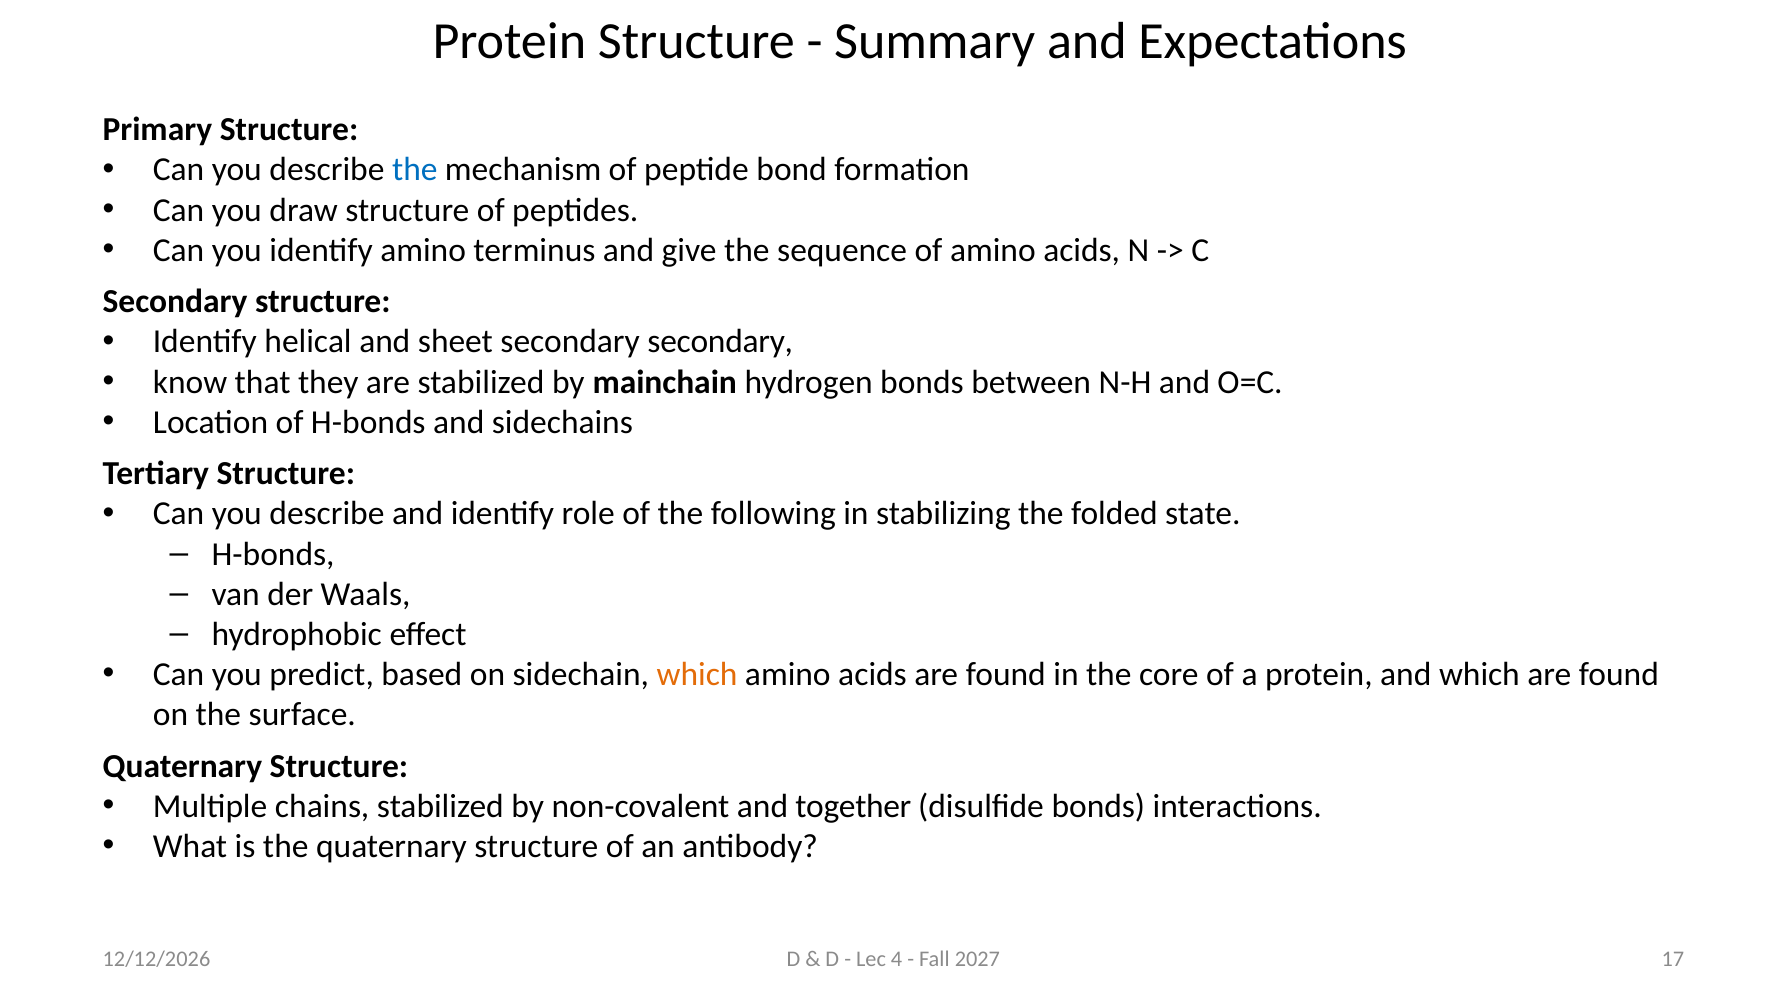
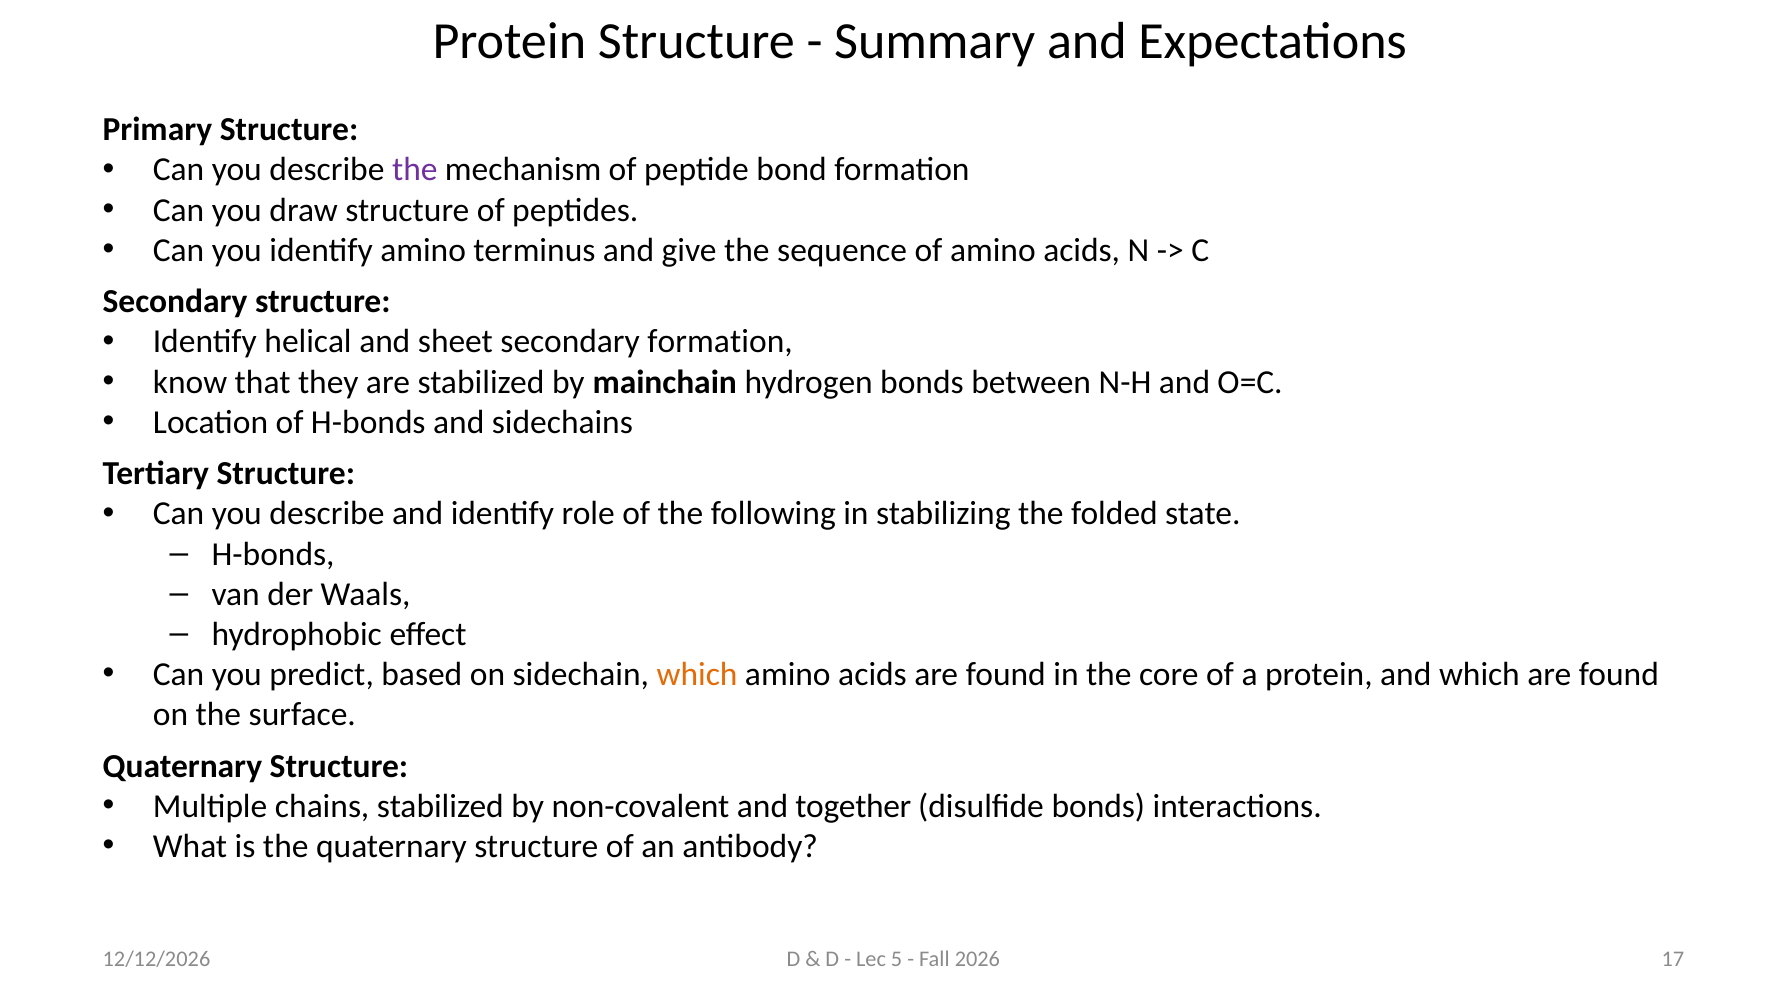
the colour: blue -> purple (415, 170)
secondary secondary: secondary -> formation (720, 342)
4: 4 -> 5 (897, 960)
2027: 2027 -> 2026 (977, 960)
